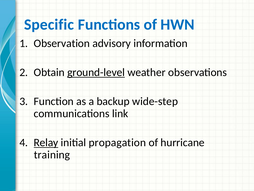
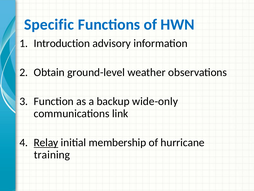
Observation: Observation -> Introduction (62, 43)
ground-level underline: present -> none (96, 72)
wide-step: wide-step -> wide-only (155, 101)
propagation: propagation -> membership (117, 142)
